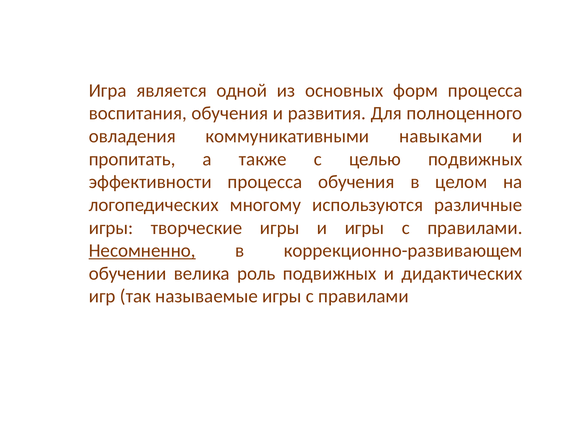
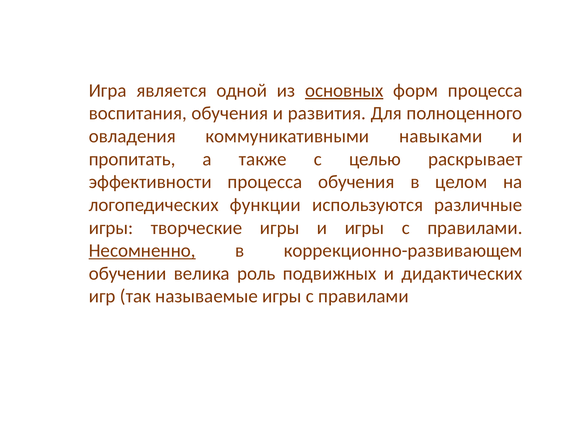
основных underline: none -> present (344, 90)
целью подвижных: подвижных -> раскрывает (475, 159)
многому: многому -> функции (265, 204)
